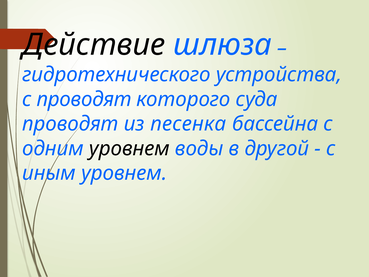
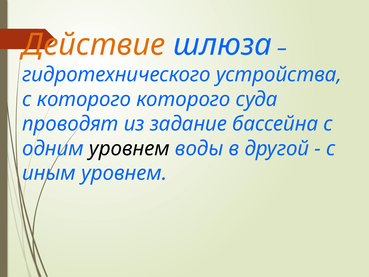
Действие colour: black -> orange (94, 45)
с проводят: проводят -> которого (84, 99)
песенка: песенка -> задание (188, 124)
